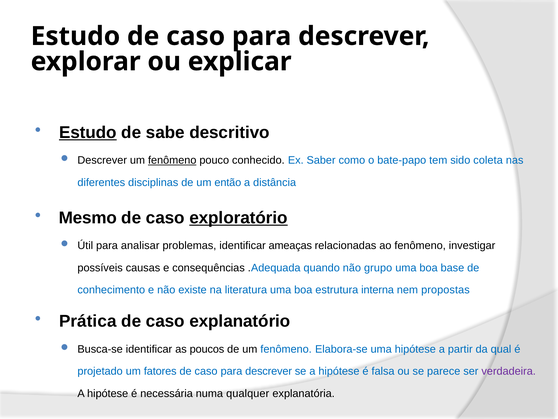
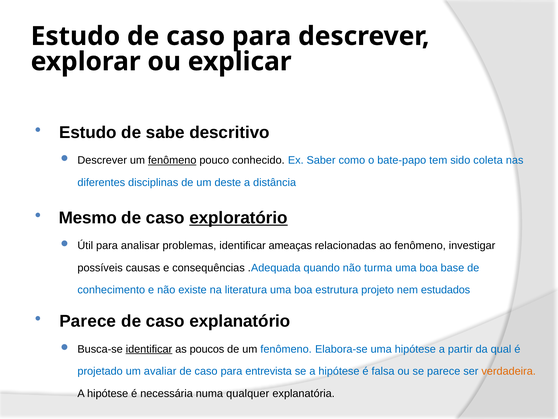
Estudo underline: present -> none (88, 132)
então: então -> deste (228, 182)
grupo: grupo -> turma (378, 268)
interna: interna -> projeto (378, 290)
propostas: propostas -> estudados (446, 290)
Prática: Prática -> Parece (88, 321)
identificar underline: none -> present (149, 349)
fatores: fatores -> avaliar (160, 371)
descrever: descrever -> entrevista (269, 371)
verdadeira colour: purple -> orange (509, 371)
